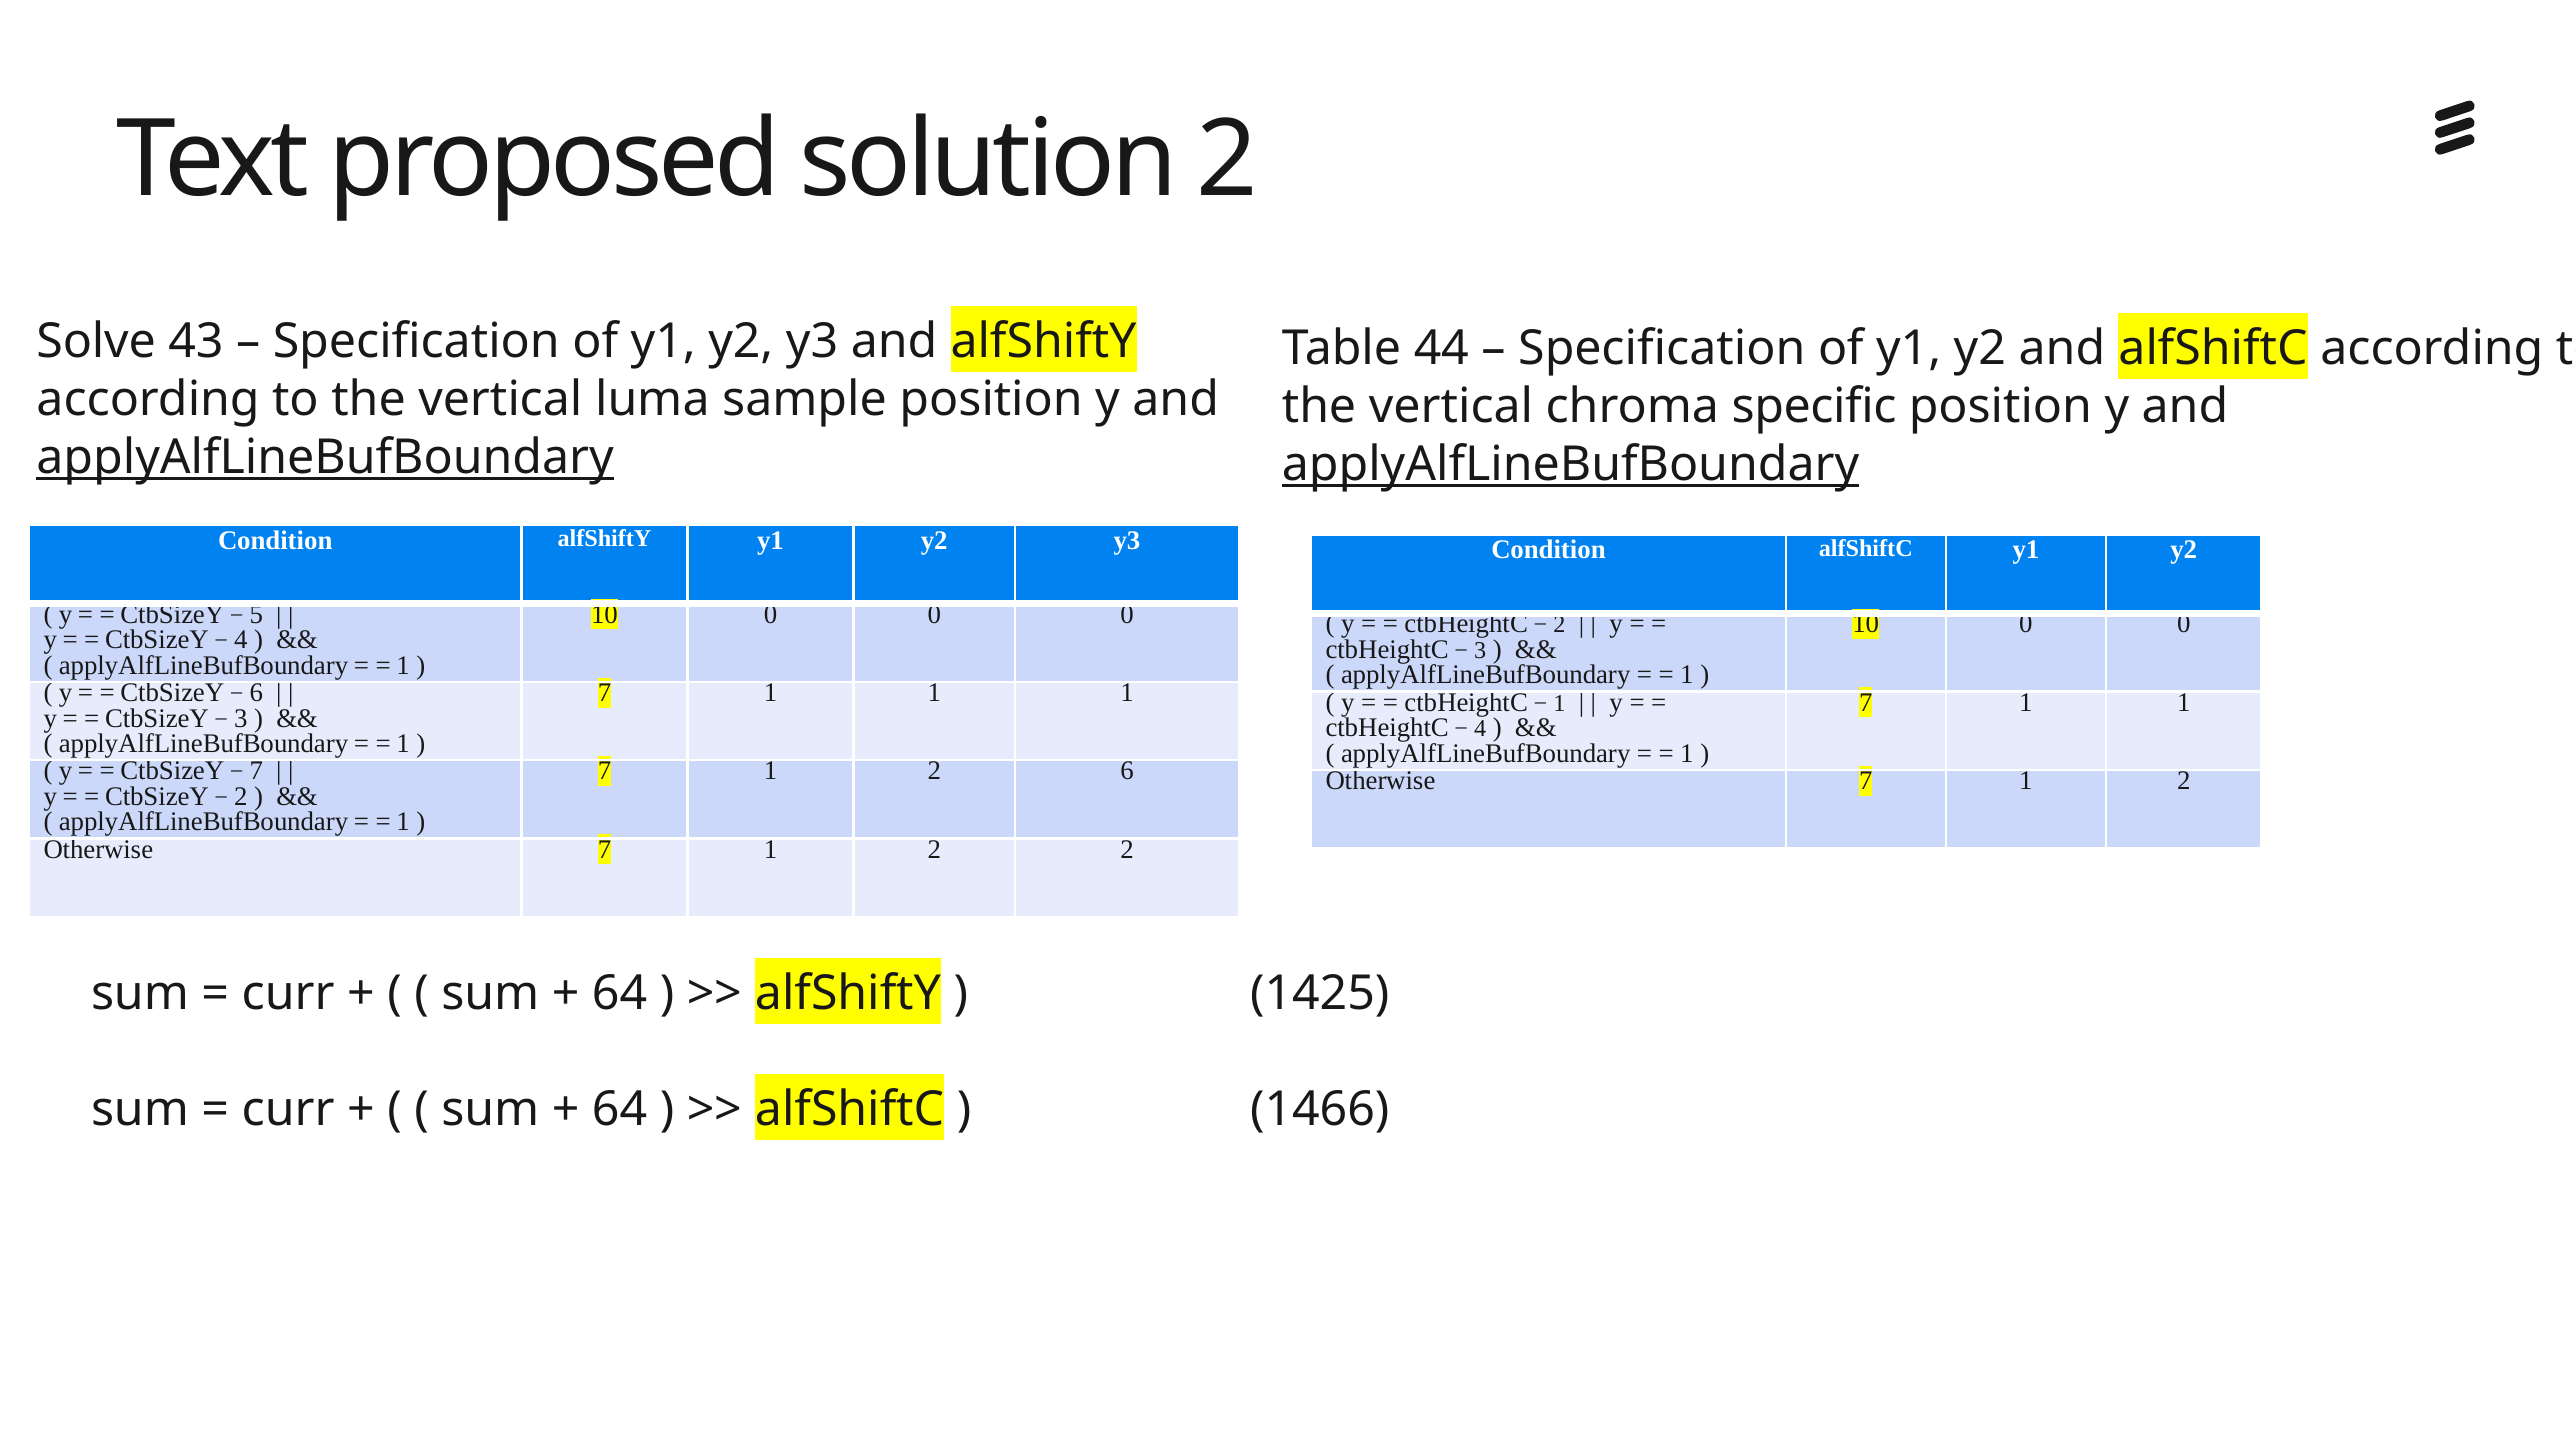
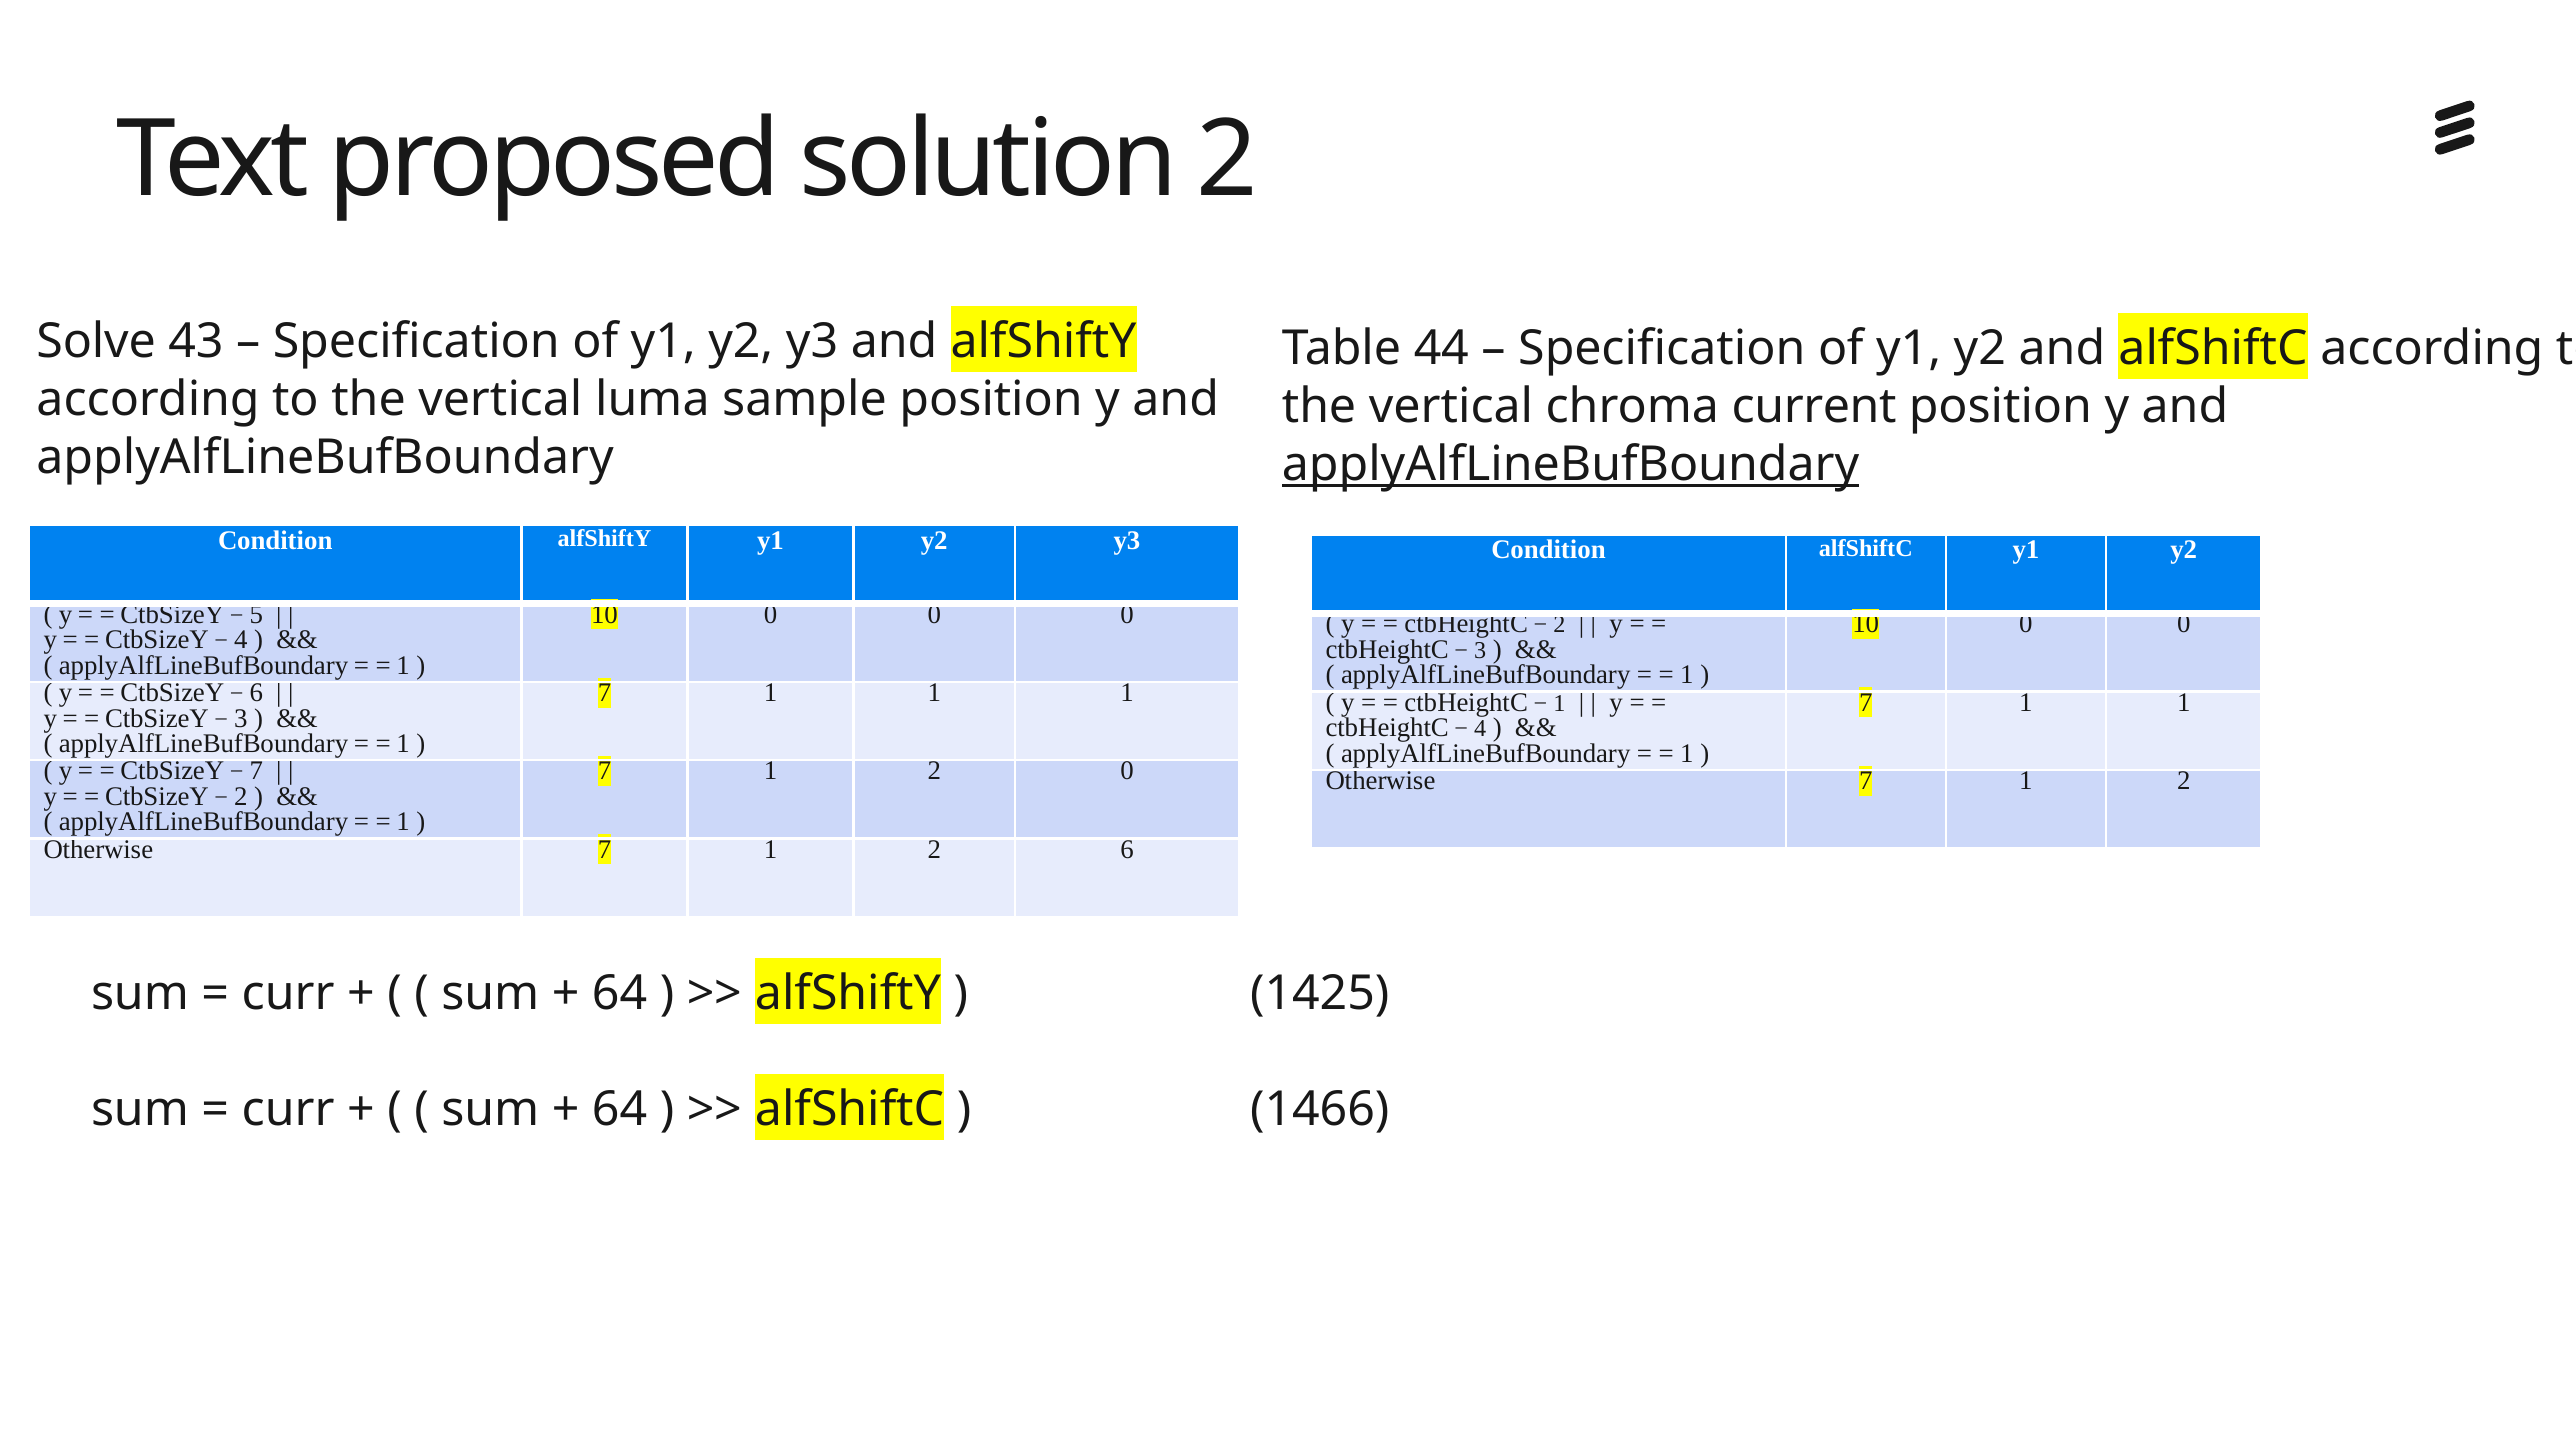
specific: specific -> current (1814, 406)
applyAlfLineBufBoundary underline: present -> none (325, 458)
2 6: 6 -> 0 (1127, 771)
2 2: 2 -> 6 (1127, 849)
